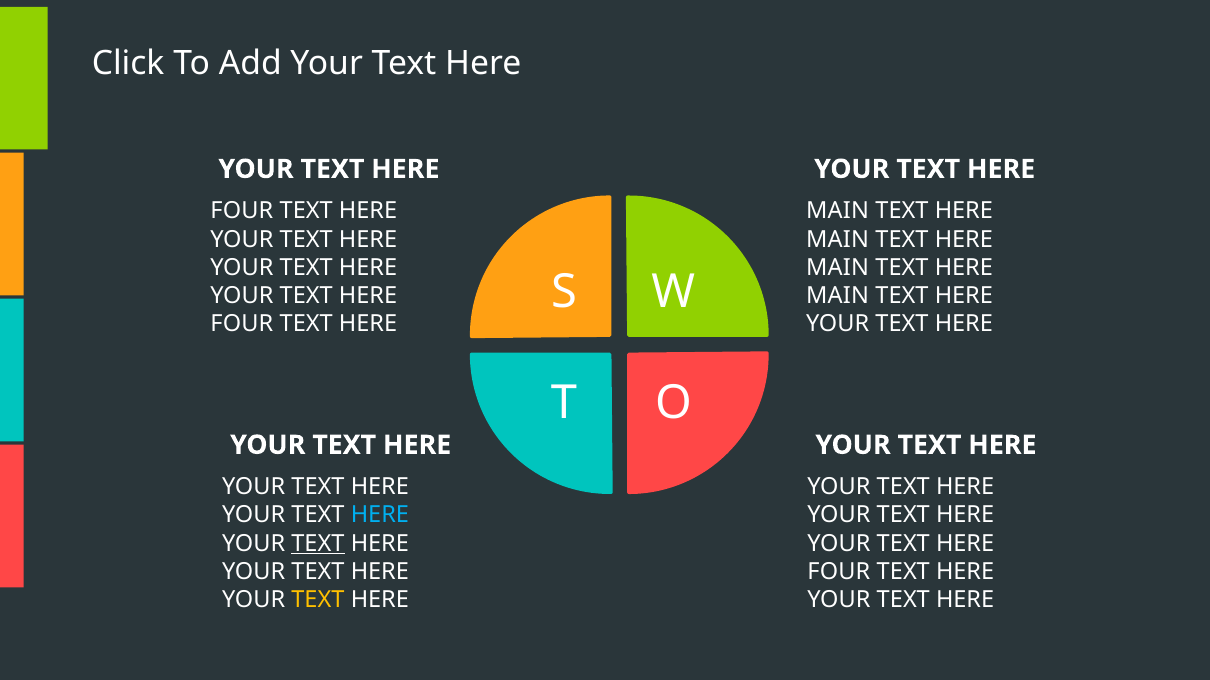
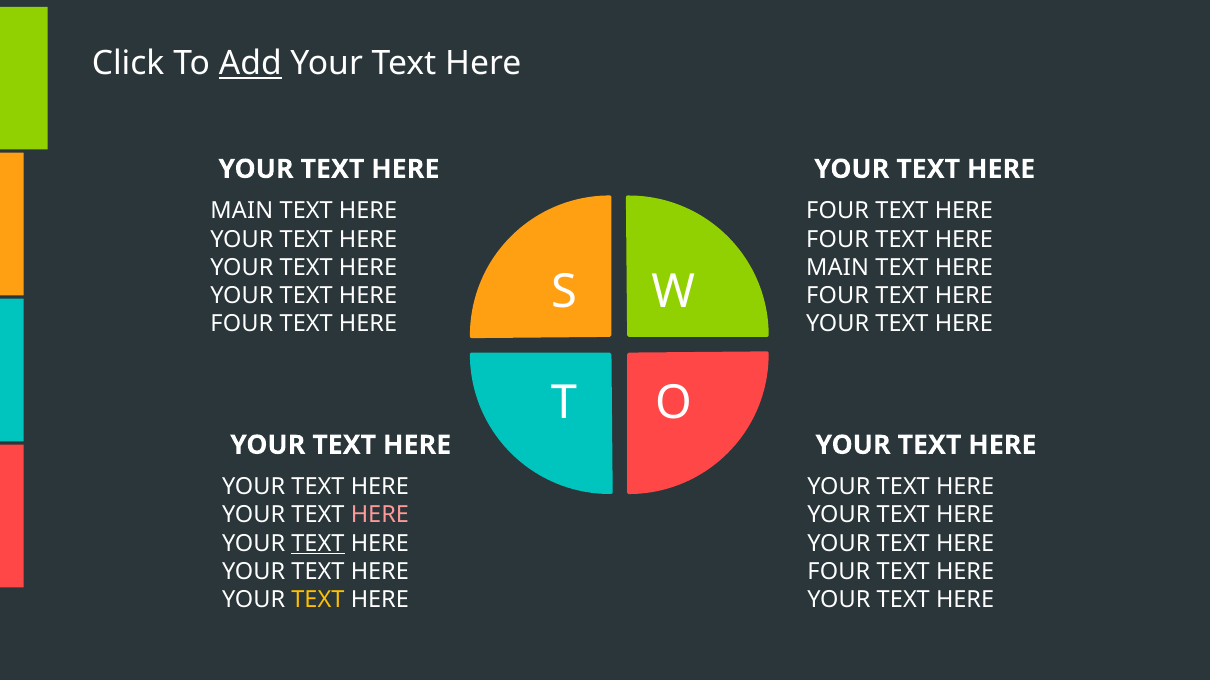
Add underline: none -> present (250, 64)
FOUR: FOUR -> MAIN (242, 211)
MAIN: MAIN -> FOUR (838, 211)
MAIN: MAIN -> FOUR (838, 240)
MAIN: MAIN -> FOUR (838, 296)
HERE colour: light blue -> pink (380, 516)
